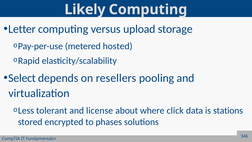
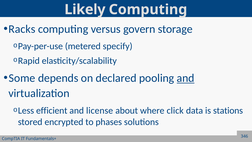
Letter: Letter -> Racks (22, 29)
upload: upload -> govern (139, 29)
hosted: hosted -> specify (118, 46)
Select: Select -> Some (22, 78)
resellers: resellers -> declared (116, 78)
and underline: none -> present (186, 78)
tolerant: tolerant -> efficient (52, 110)
